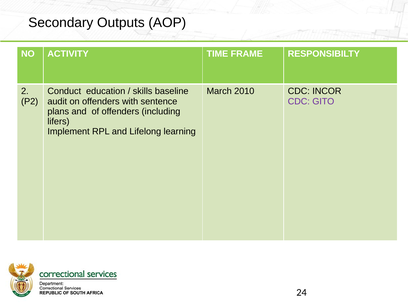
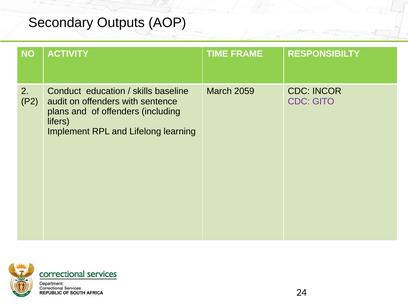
2010: 2010 -> 2059 (244, 91)
